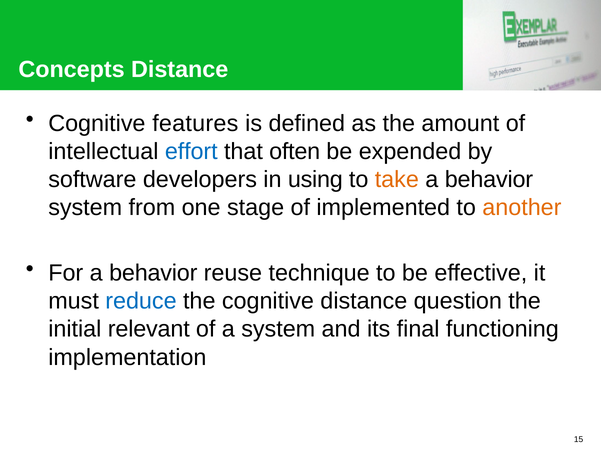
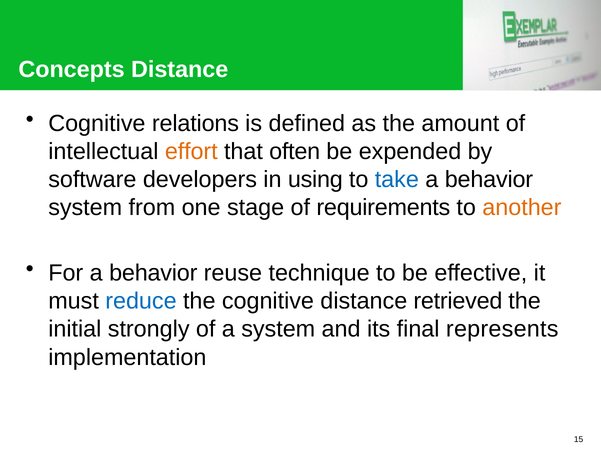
features: features -> relations (195, 123)
effort colour: blue -> orange (191, 151)
take colour: orange -> blue (397, 179)
implemented: implemented -> requirements (383, 207)
question: question -> retrieved (458, 301)
relevant: relevant -> strongly (149, 329)
functioning: functioning -> represents (502, 329)
